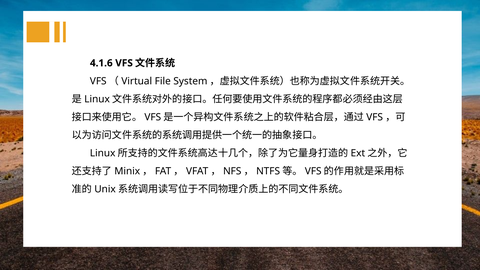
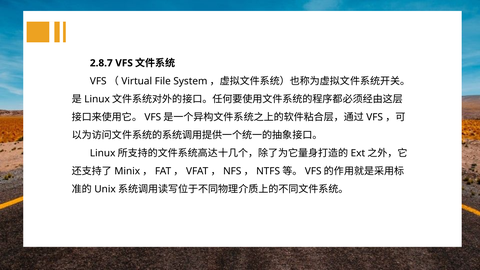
4.1.6: 4.1.6 -> 2.8.7 (101, 63)
